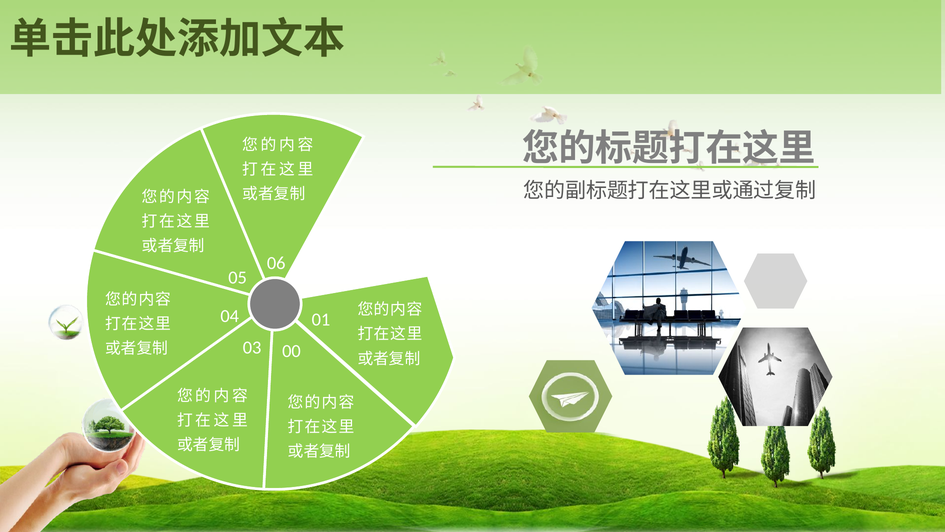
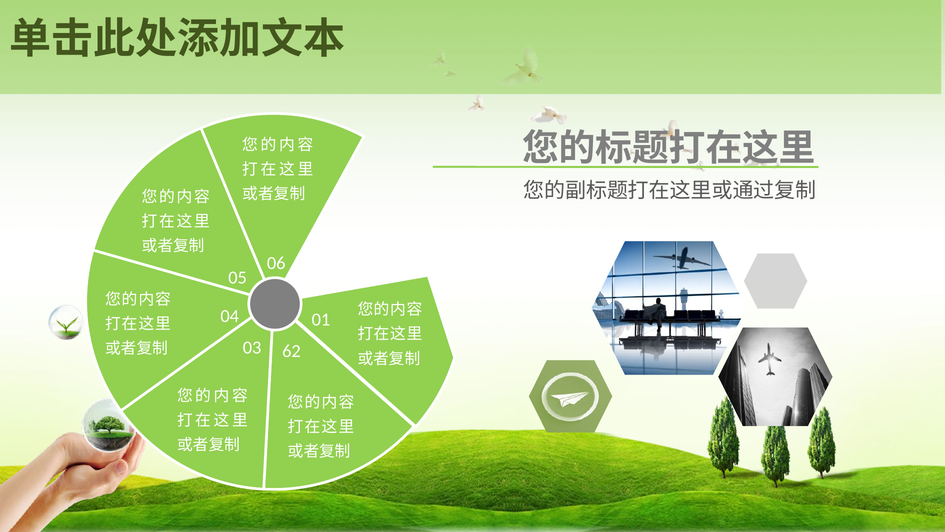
00: 00 -> 62 (291, 351)
